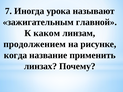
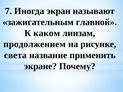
урока: урока -> экран (59, 11)
когда: когда -> света (15, 55)
линзах: линзах -> экране (40, 66)
